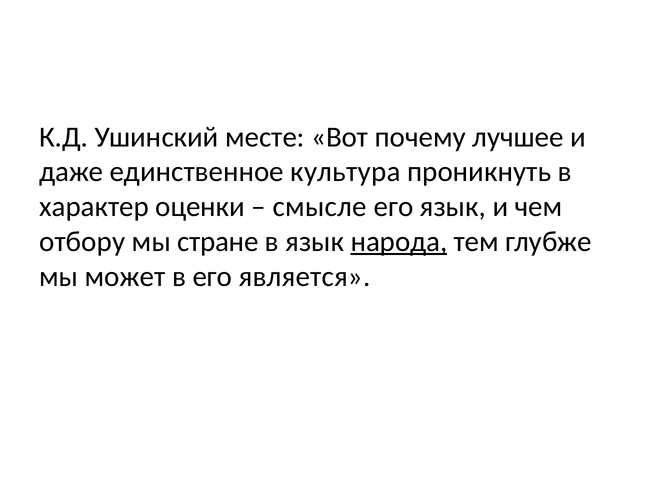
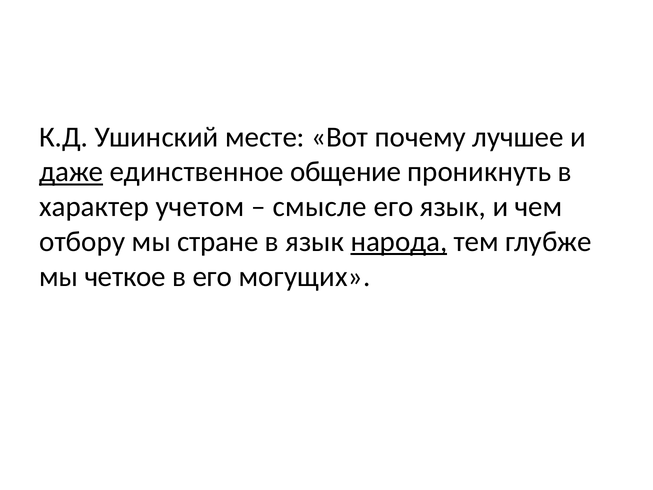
даже underline: none -> present (71, 172)
культура: культура -> общение (346, 172)
оценки: оценки -> учетом (200, 207)
может: может -> четкое (125, 276)
является: является -> могущих (304, 276)
